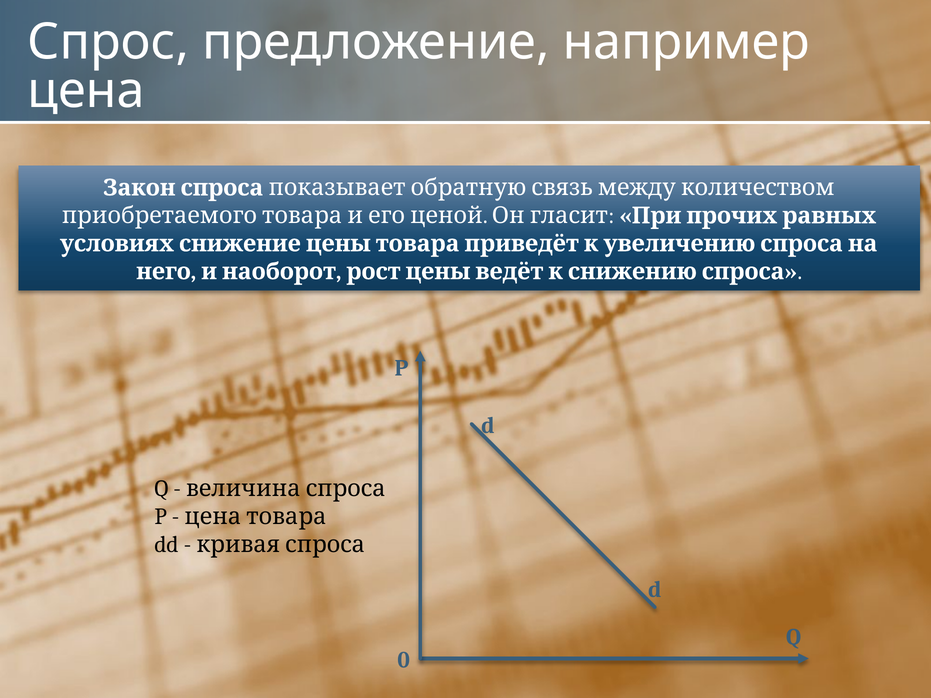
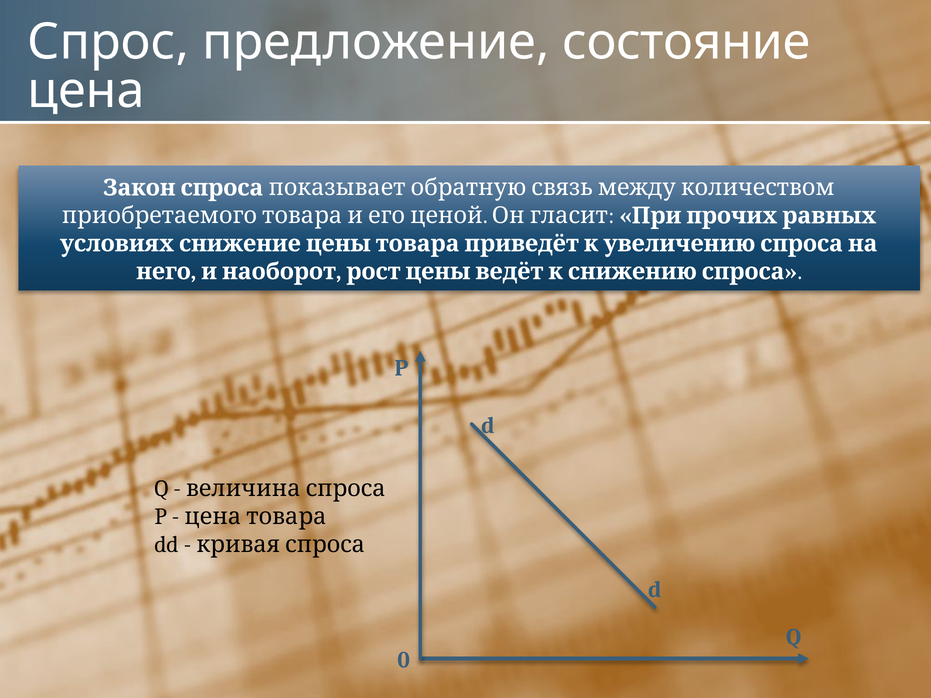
например: например -> состояние (686, 42)
